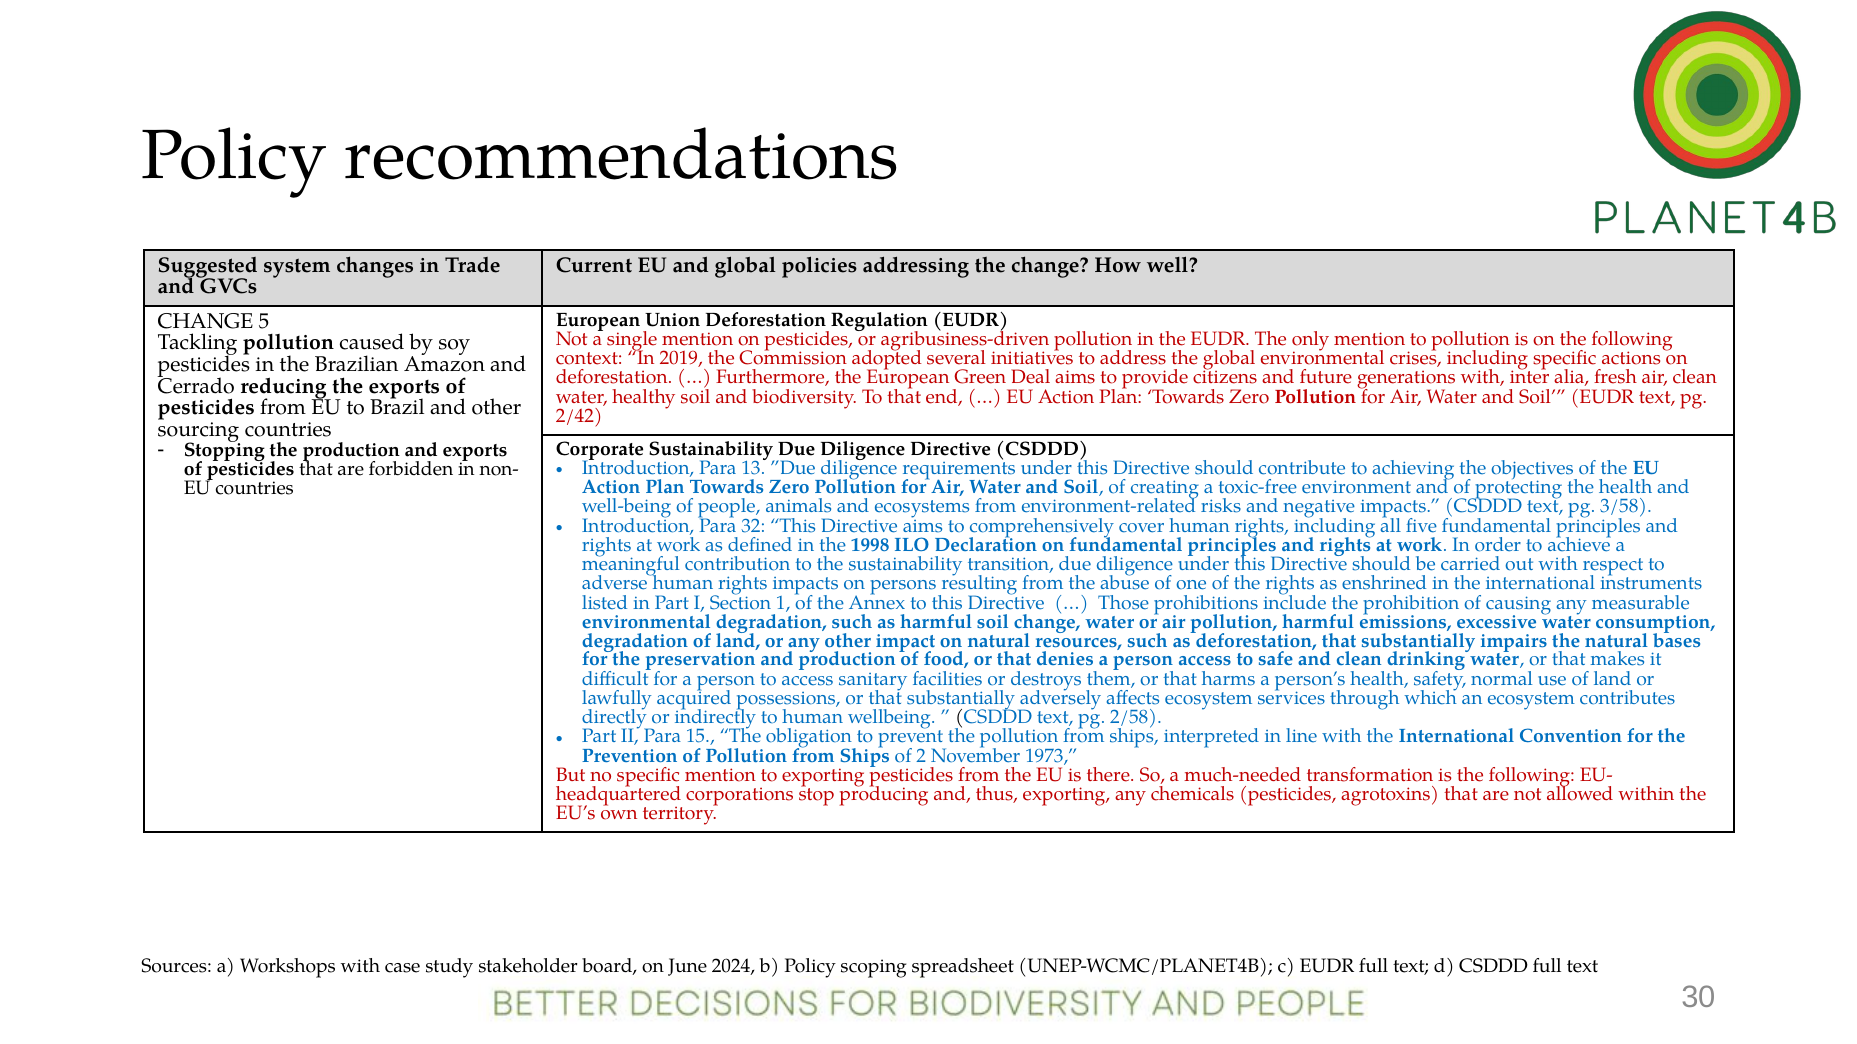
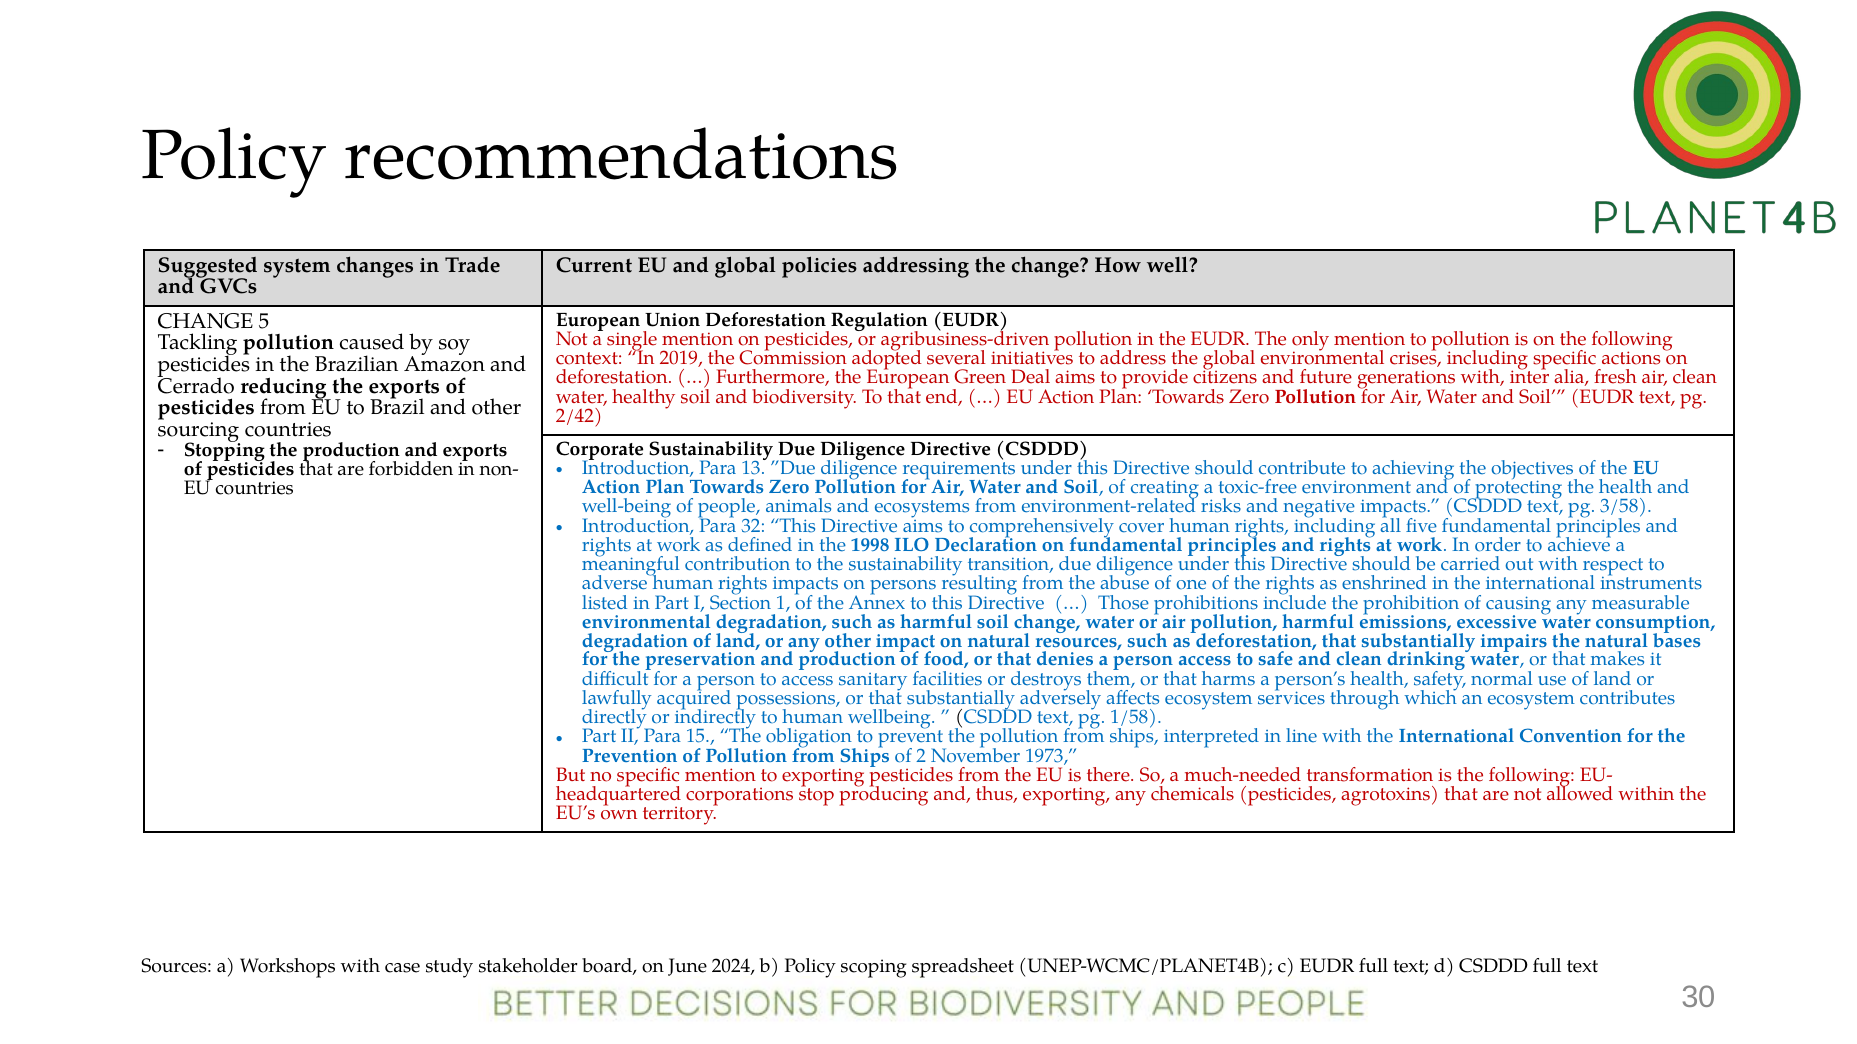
2/58: 2/58 -> 1/58 (1136, 718)
